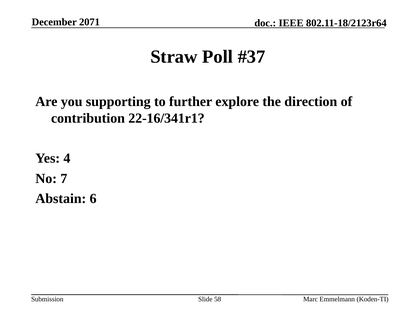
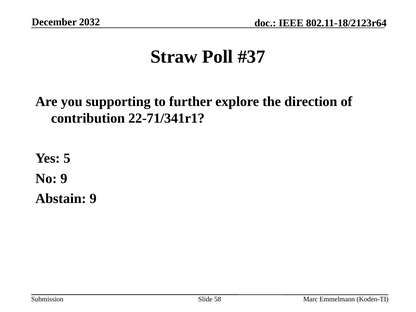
2071: 2071 -> 2032 (89, 22)
22-16/341r1: 22-16/341r1 -> 22-71/341r1 (167, 118)
4: 4 -> 5 (67, 158)
No 7: 7 -> 9 (64, 178)
Abstain 6: 6 -> 9 (93, 199)
